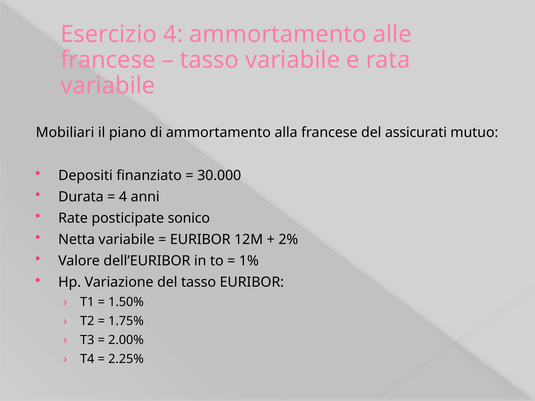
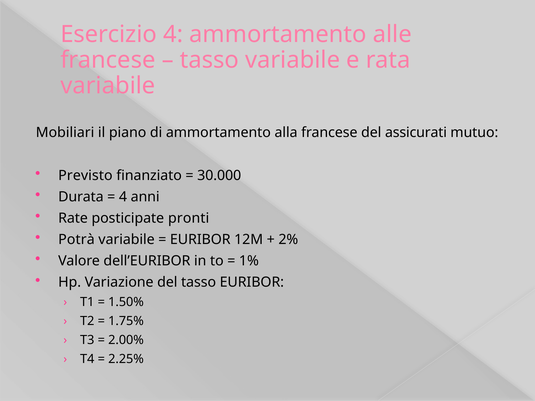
Depositi: Depositi -> Previsto (85, 175)
sonico: sonico -> pronti (189, 218)
Netta: Netta -> Potrà (76, 240)
